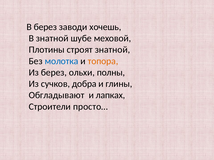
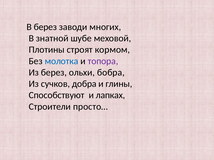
хочешь: хочешь -> многих (105, 27)
строят знатной: знатной -> кормом (112, 50)
топора colour: orange -> purple (103, 61)
полны: полны -> бобра (111, 73)
Обгладывают: Обгладывают -> Способствуют (57, 95)
